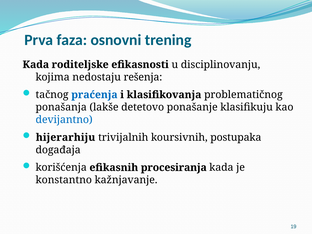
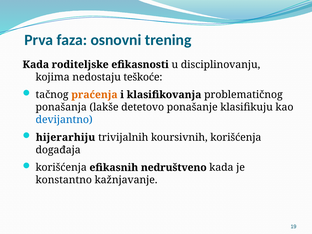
rešenja: rešenja -> teškoće (143, 77)
praćenja colour: blue -> orange (94, 95)
koursivnih postupaka: postupaka -> korišćenja (236, 137)
procesiranja: procesiranja -> nedruštveno (174, 168)
